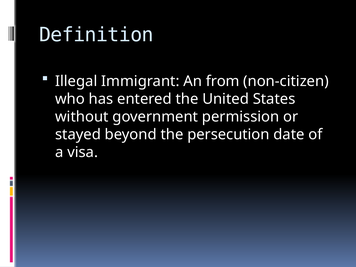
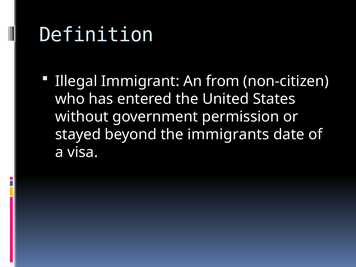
persecution: persecution -> immigrants (228, 135)
